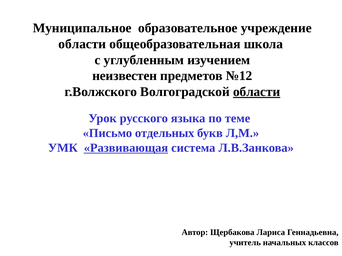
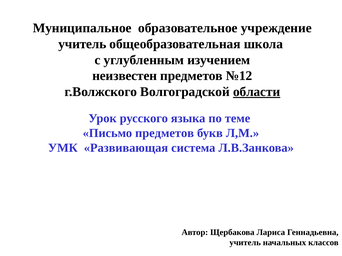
области: области -> учитель (82, 44)
Письмо отдельных: отдельных -> предметов (165, 133)
Развивающая underline: present -> none (126, 148)
